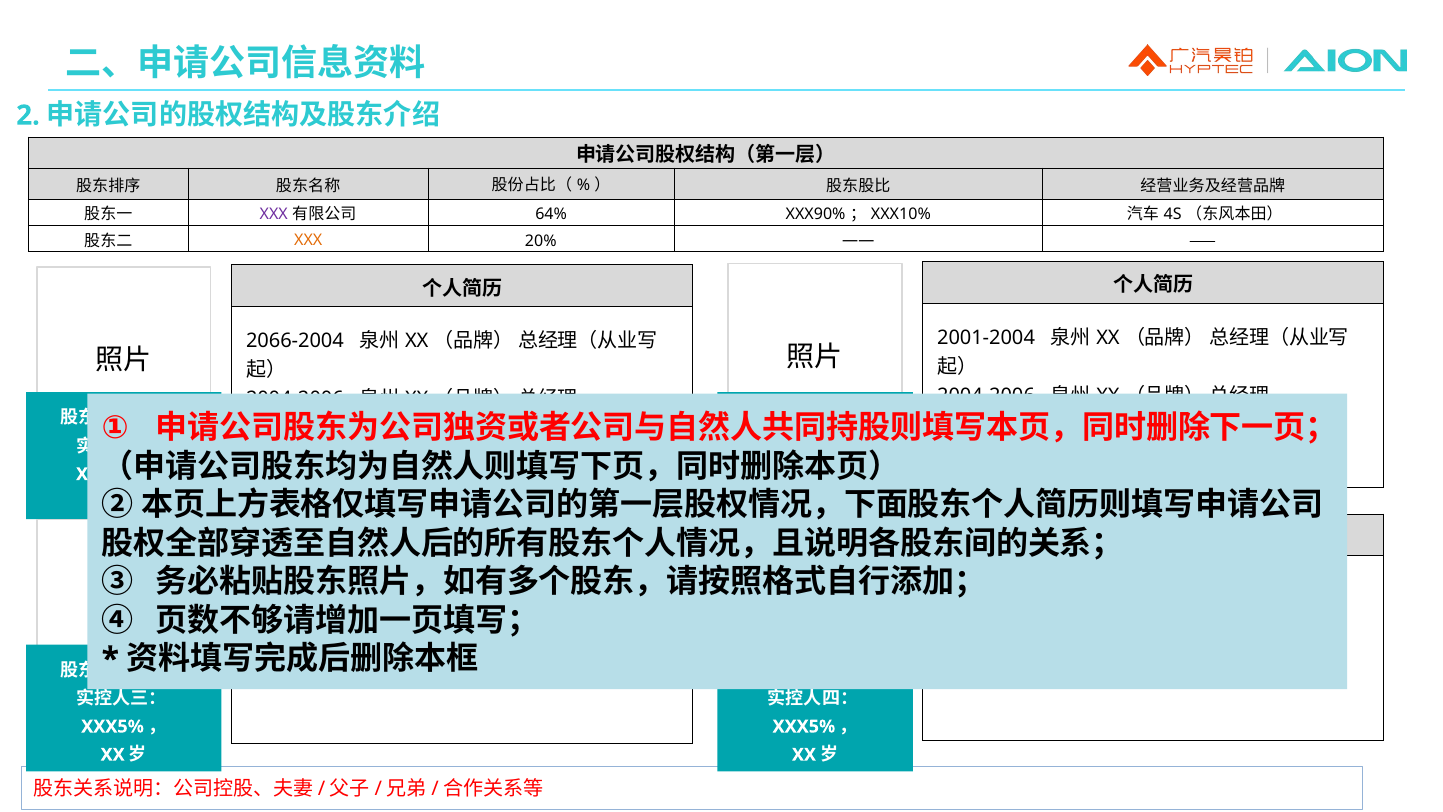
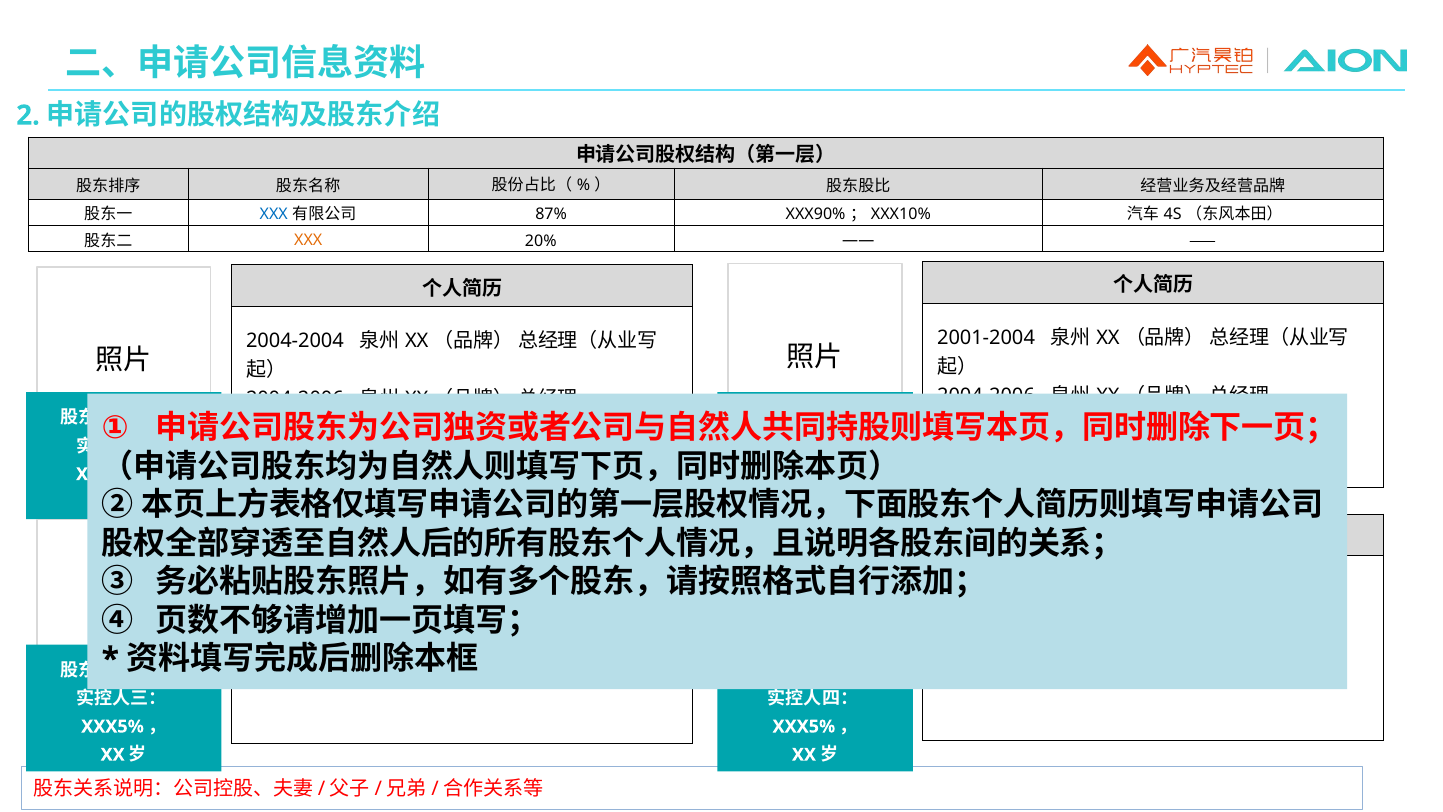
XXX colour: purple -> blue (274, 215)
64%: 64% -> 87% (551, 214)
2066-2004: 2066-2004 -> 2004-2004 (295, 341)
